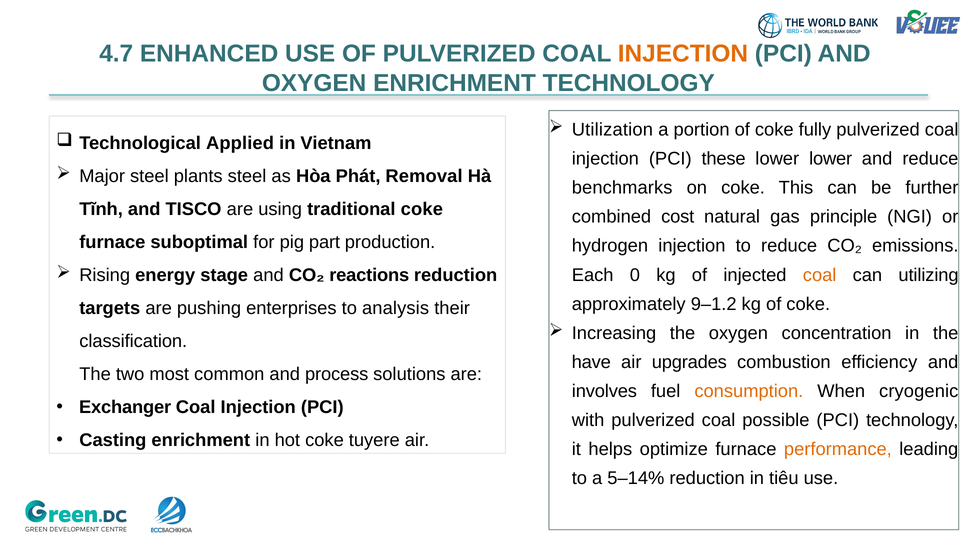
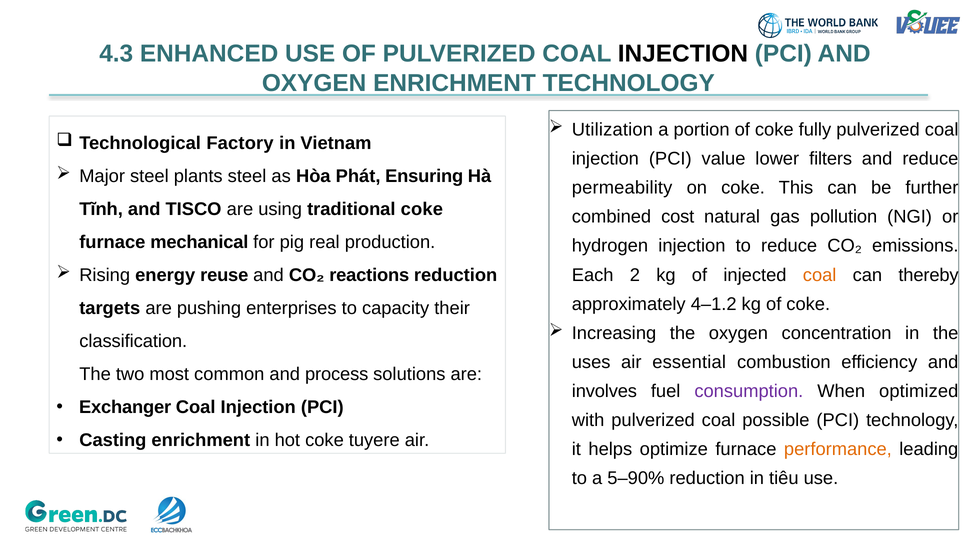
4.7: 4.7 -> 4.3 (116, 54)
INJECTION colour: orange -> black (683, 54)
Applied: Applied -> Factory (240, 143)
these: these -> value (724, 159)
lower lower: lower -> filters (831, 159)
Removal: Removal -> Ensuring (424, 176)
benchmarks: benchmarks -> permeability (622, 188)
principle: principle -> pollution (844, 217)
suboptimal: suboptimal -> mechanical (199, 242)
part: part -> real (324, 242)
stage: stage -> reuse (224, 275)
0: 0 -> 2 (635, 275)
utilizing: utilizing -> thereby (929, 275)
9–1.2: 9–1.2 -> 4–1.2 (714, 304)
analysis: analysis -> capacity (396, 308)
have: have -> uses (591, 362)
upgrades: upgrades -> essential (689, 362)
consumption colour: orange -> purple (749, 391)
cryogenic: cryogenic -> optimized (919, 391)
5–14%: 5–14% -> 5–90% (636, 478)
